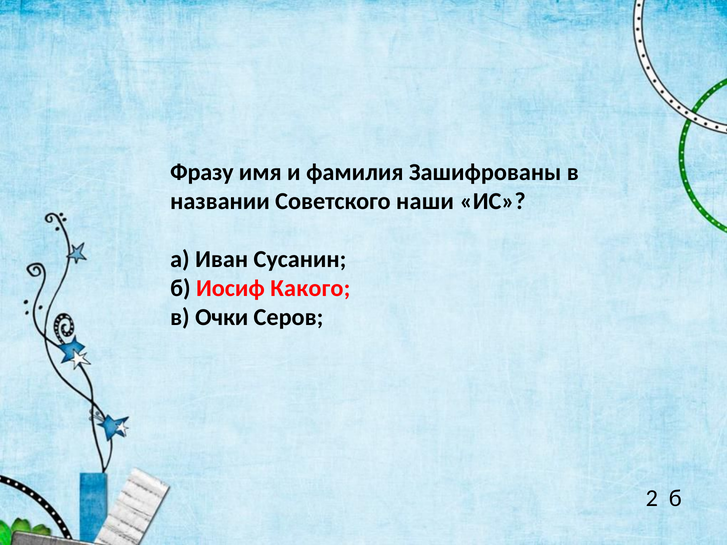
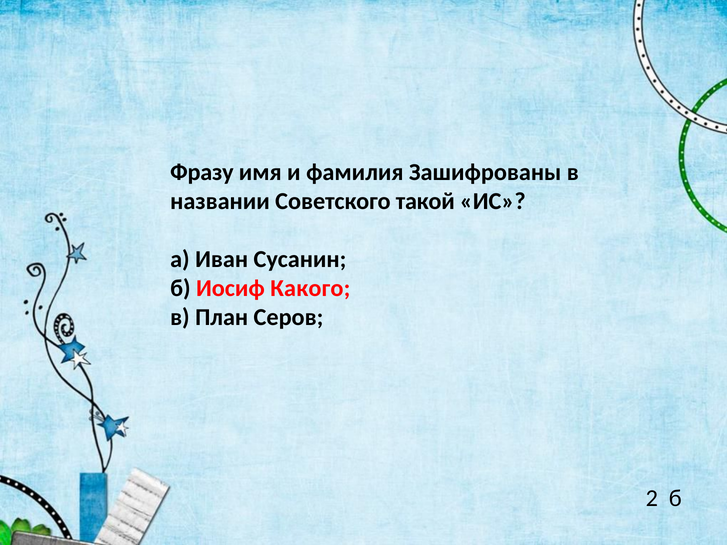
наши: наши -> такой (425, 201)
Очки: Очки -> План (222, 318)
